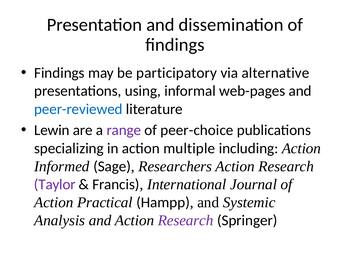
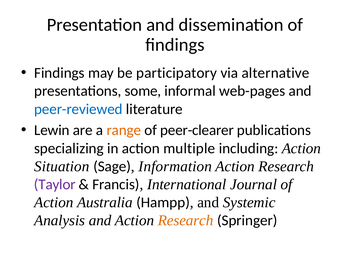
using: using -> some (143, 91)
range colour: purple -> orange (124, 130)
peer-choice: peer-choice -> peer-clearer (197, 130)
Informed: Informed -> Situation (62, 167)
Researchers: Researchers -> Information (175, 167)
Practical: Practical -> Australia (105, 203)
Research colour: purple -> orange (186, 221)
